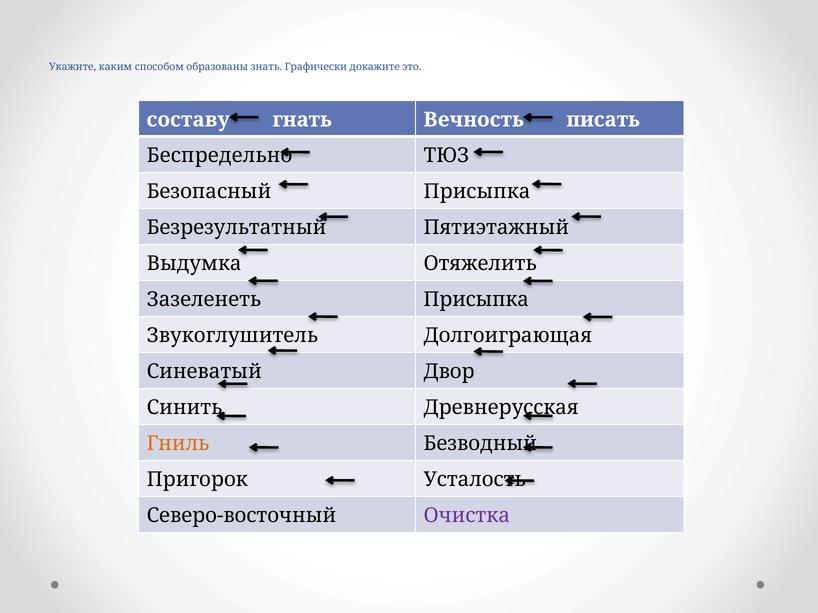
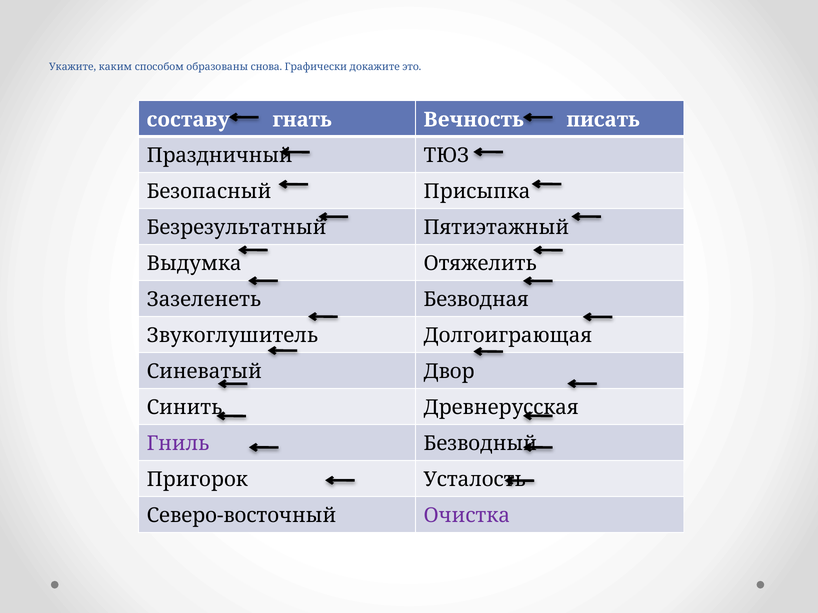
знать: знать -> снова (266, 67)
Беспредельно: Беспредельно -> Праздничный (220, 156)
Зазеленеть Присыпка: Присыпка -> Безводная (476, 300)
Гниль colour: orange -> purple (178, 444)
